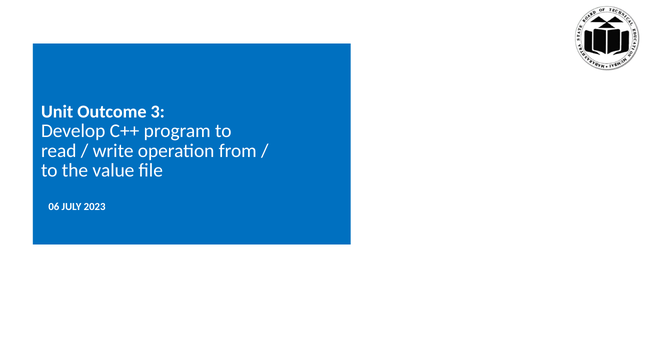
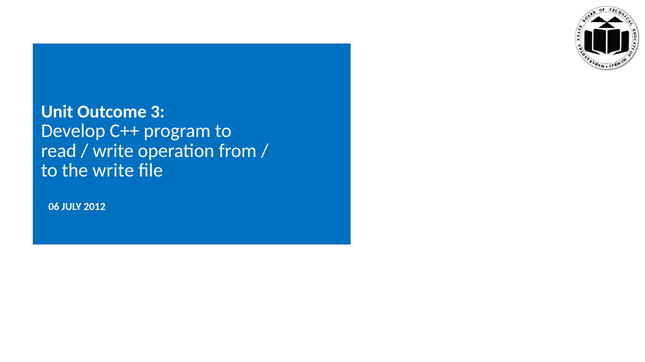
the value: value -> write (113, 171)
2023: 2023 -> 2012 (95, 207)
